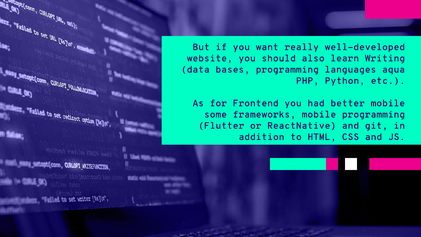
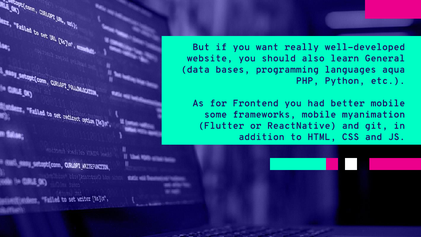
Writing: Writing -> General (385, 58)
mobile programming: programming -> myanimation (374, 114)
